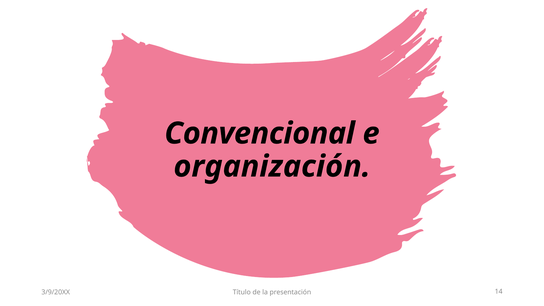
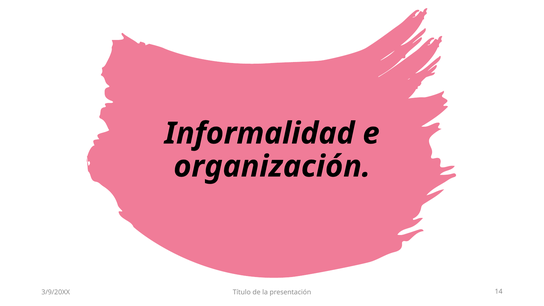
Convencional: Convencional -> Informalidad (260, 133)
